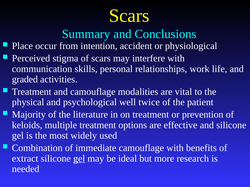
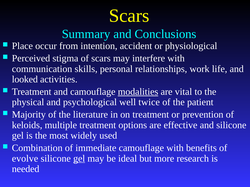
graded: graded -> looked (25, 79)
modalities underline: none -> present (138, 92)
extract: extract -> evolve (25, 159)
